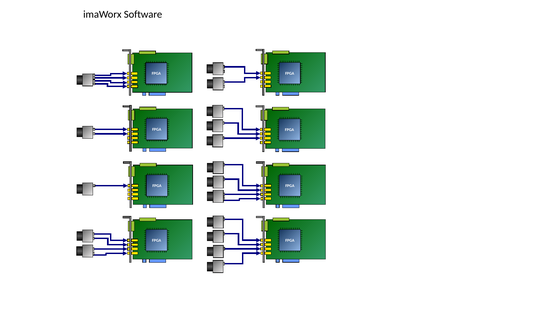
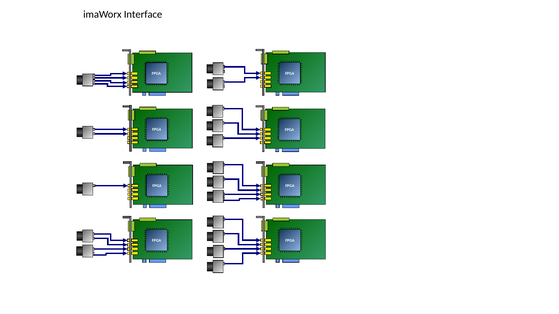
Software: Software -> Interface (143, 14)
